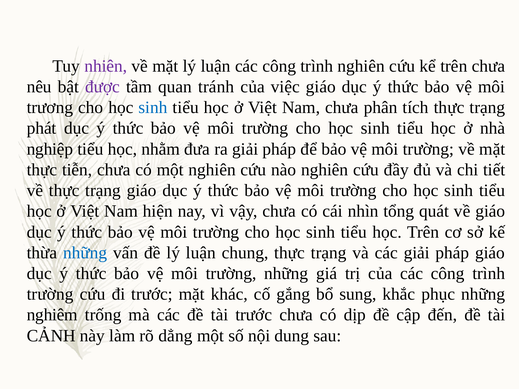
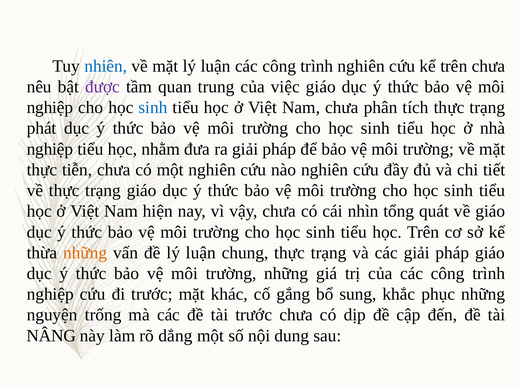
nhiên colour: purple -> blue (106, 66)
tránh: tránh -> trung (216, 87)
trương: trương -> nghiệp (50, 108)
những colour: blue -> orange (85, 253)
trường: trường -> nghiệp (50, 294)
nghiêm: nghiêm -> nguyện (52, 315)
CẢNH: CẢNH -> NÂNG (51, 336)
